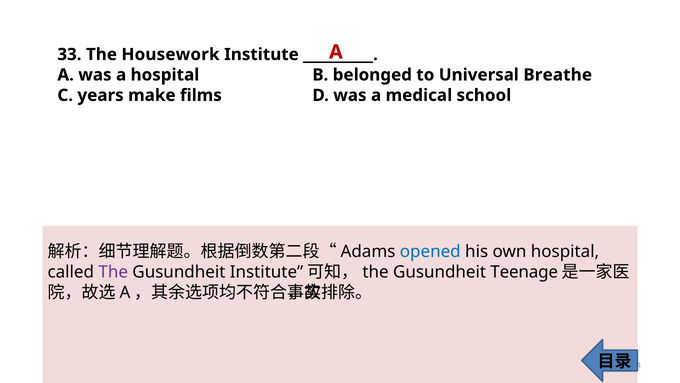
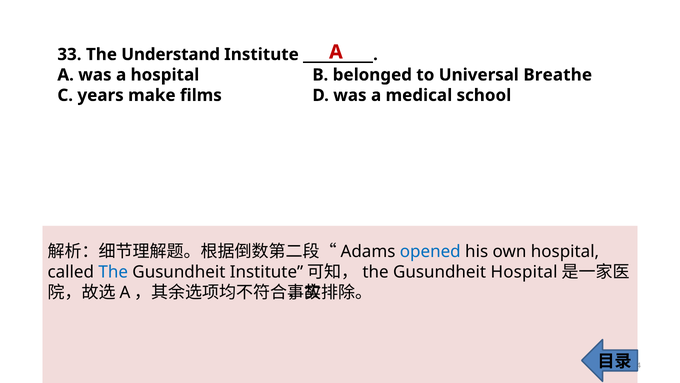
Housework: Housework -> Understand (171, 54)
The colour: purple -> blue (113, 272)
Gusundheit Teenage: Teenage -> Hospital (524, 272)
